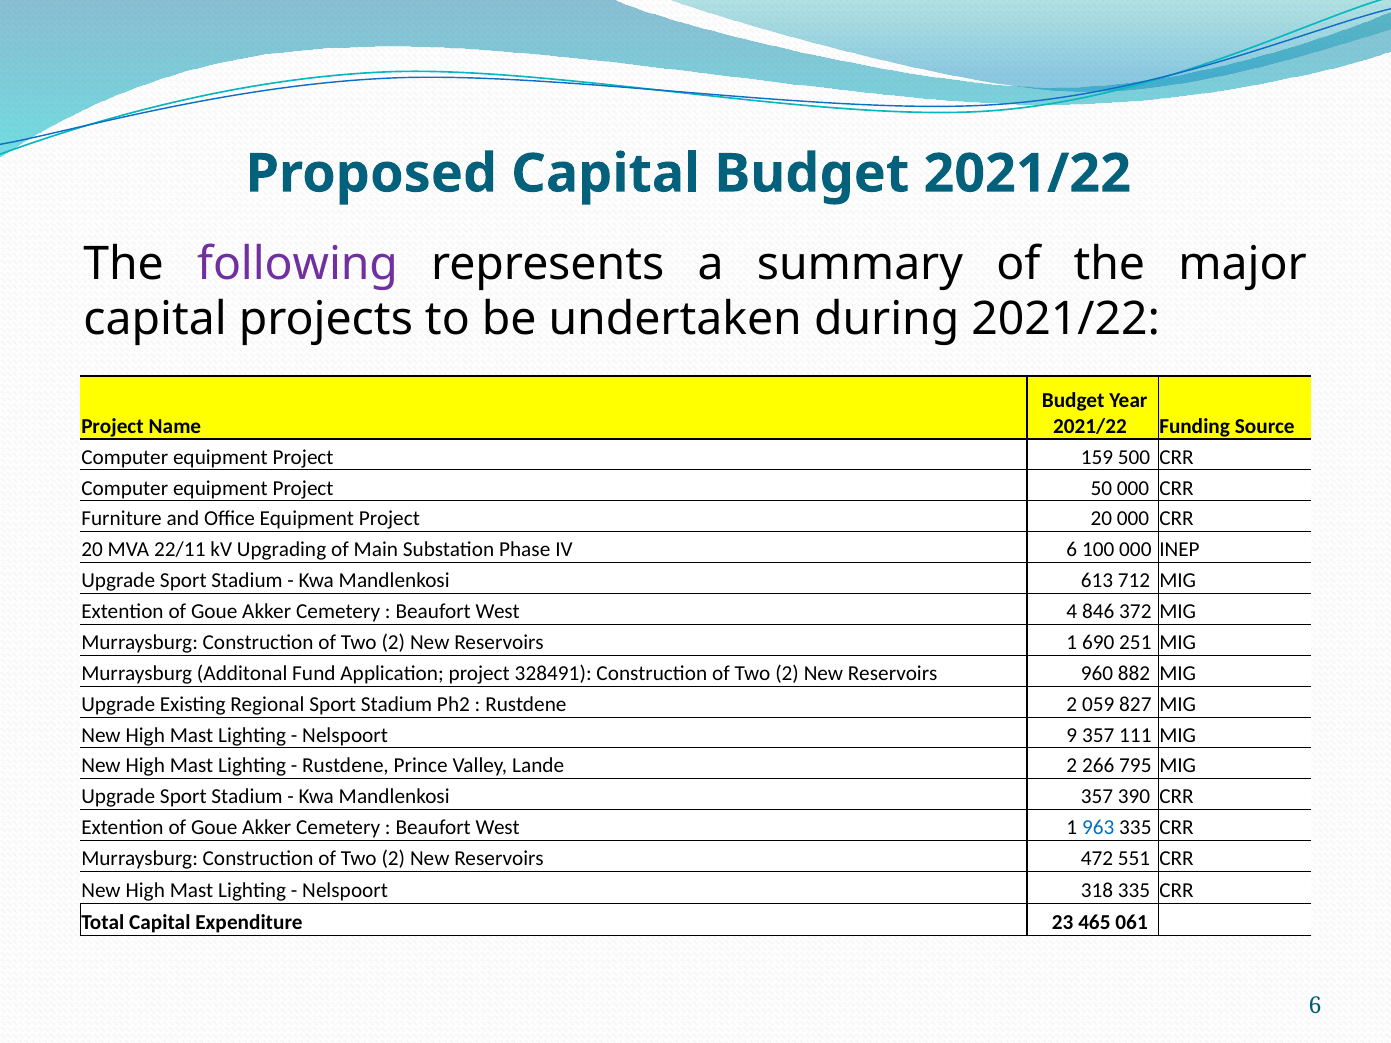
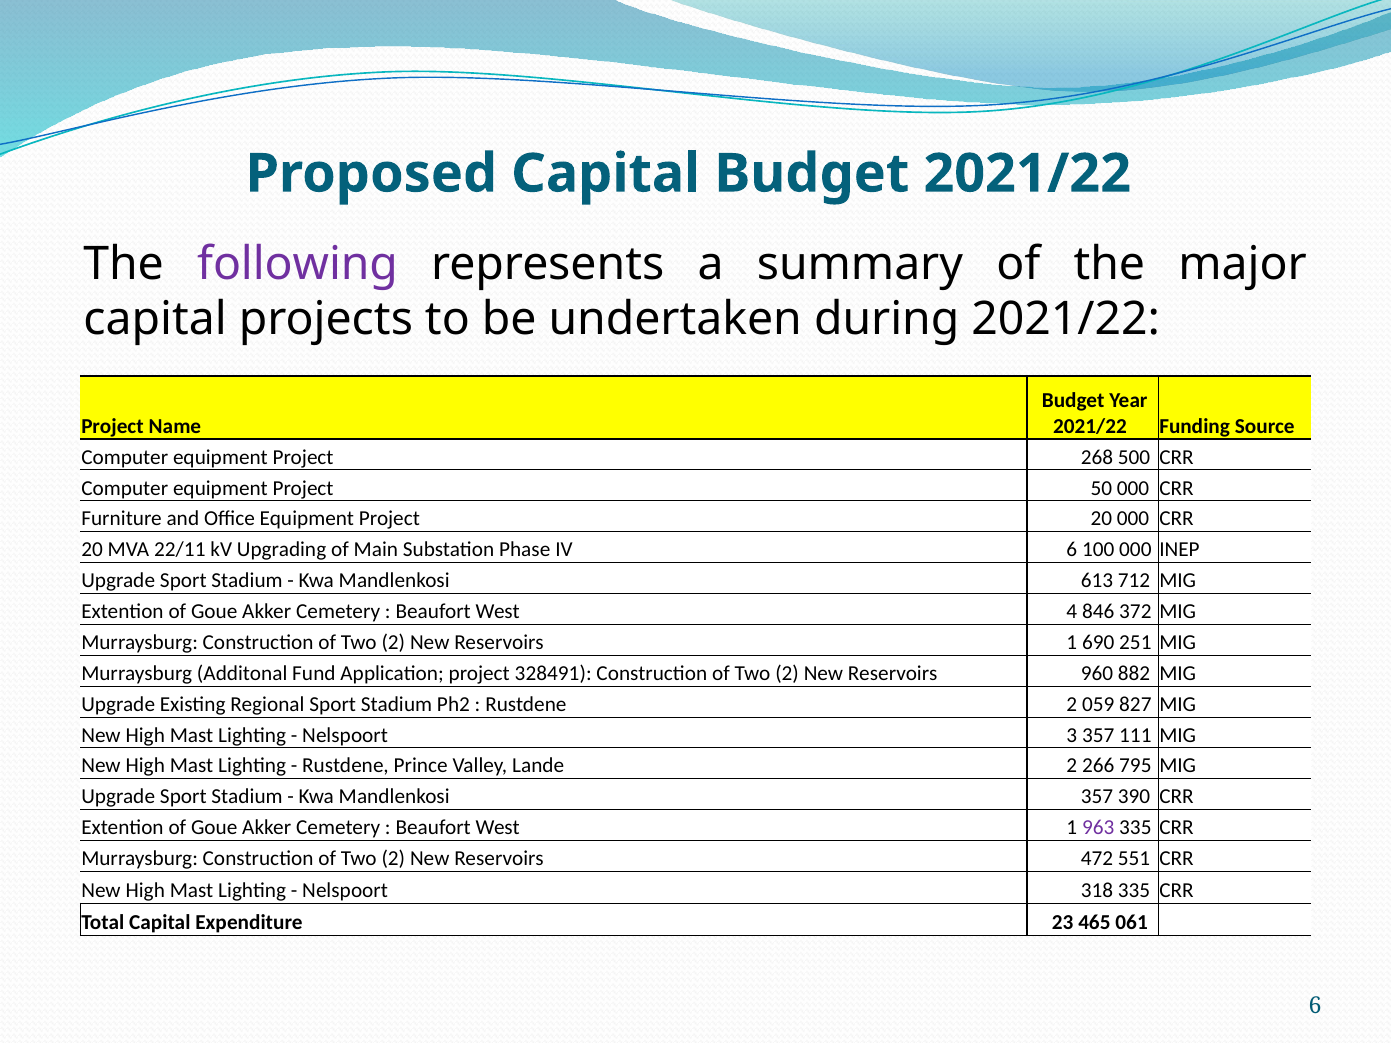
159: 159 -> 268 (1097, 457)
9: 9 -> 3 (1072, 735)
963 colour: blue -> purple (1098, 828)
